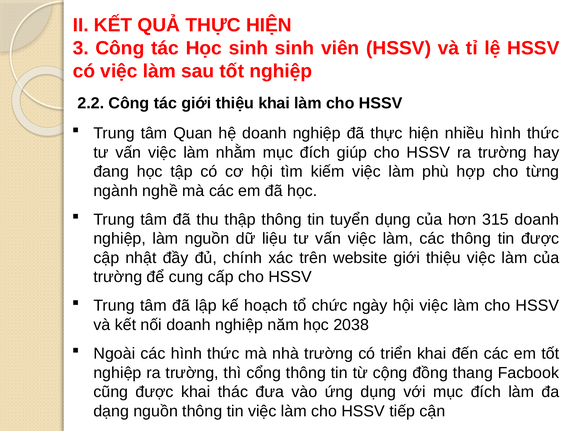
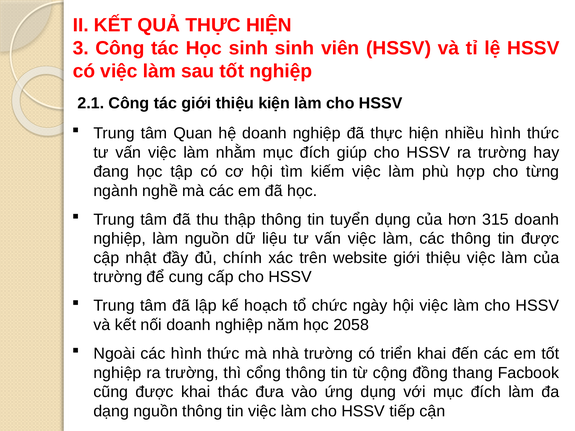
2.2: 2.2 -> 2.1 (91, 103)
thiệu khai: khai -> kiện (274, 103)
2038: 2038 -> 2058 (351, 325)
